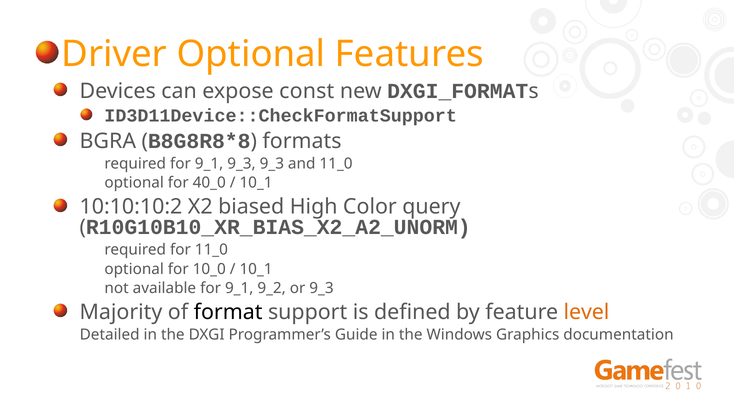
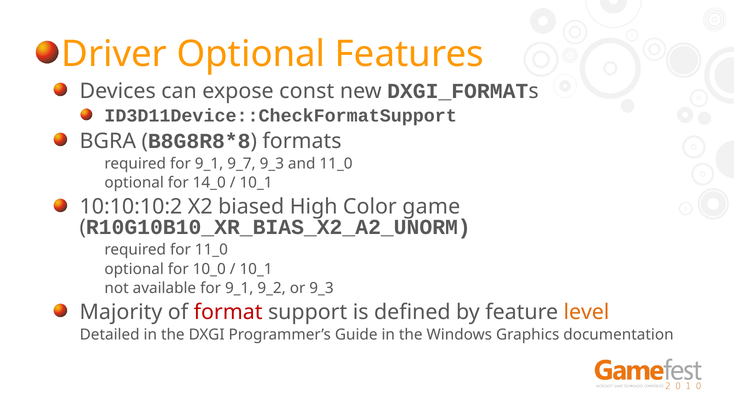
9_1 9_3: 9_3 -> 9_7 (241, 164)
40_0: 40_0 -> 14_0 (209, 183)
query: query -> game (431, 207)
format colour: black -> red (228, 312)
